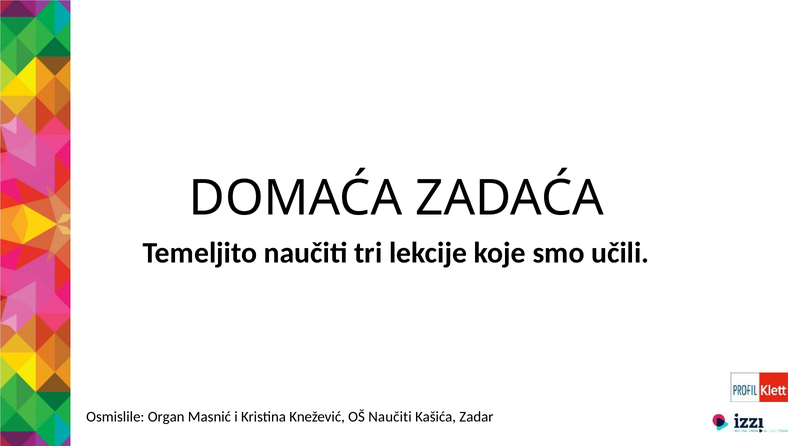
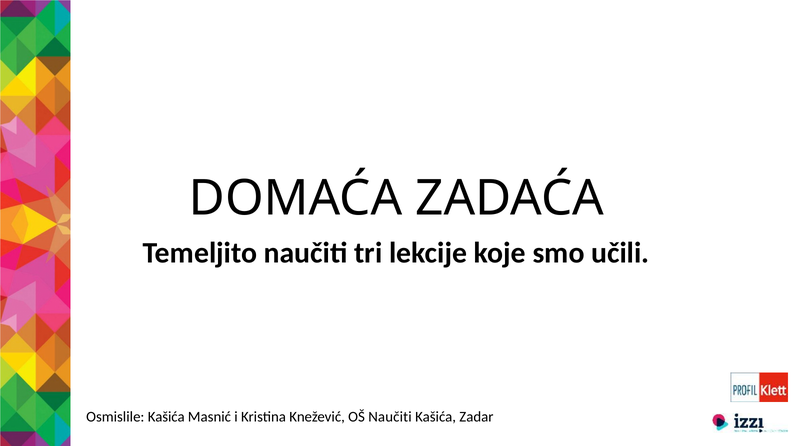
Osmislile Organ: Organ -> Kašića (166, 417)
